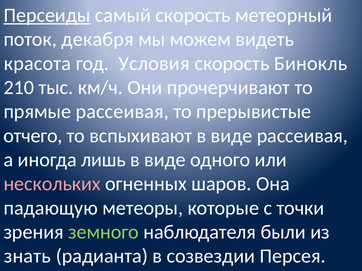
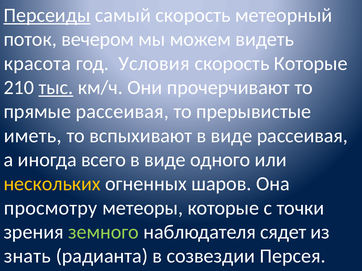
декабря: декабря -> вечером (98, 39)
скорость Бинокль: Бинокль -> Которые (311, 64)
тыс underline: none -> present (56, 88)
отчего: отчего -> иметь (33, 136)
лишь: лишь -> всего (103, 160)
нескольких colour: pink -> yellow (52, 184)
падающую: падающую -> просмотру (51, 208)
были: были -> сядет (283, 232)
